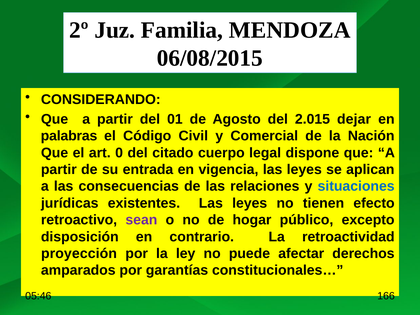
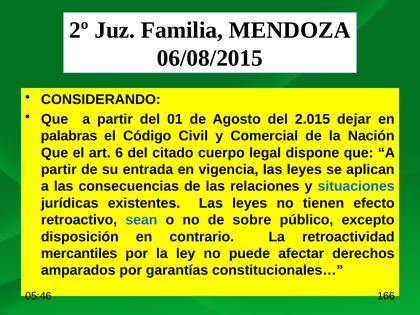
0: 0 -> 6 (119, 153)
sean colour: purple -> blue (141, 220)
hogar: hogar -> sobre (252, 220)
proyección: proyección -> mercantiles (79, 254)
